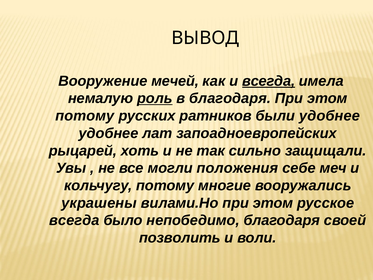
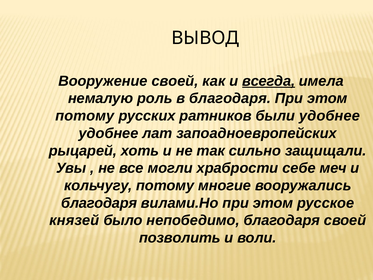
Вооружение мечей: мечей -> своей (175, 81)
роль underline: present -> none (155, 98)
положения: положения -> храбрости (238, 168)
украшены: украшены -> благодаря (99, 203)
всегда: всегда -> князей (74, 220)
